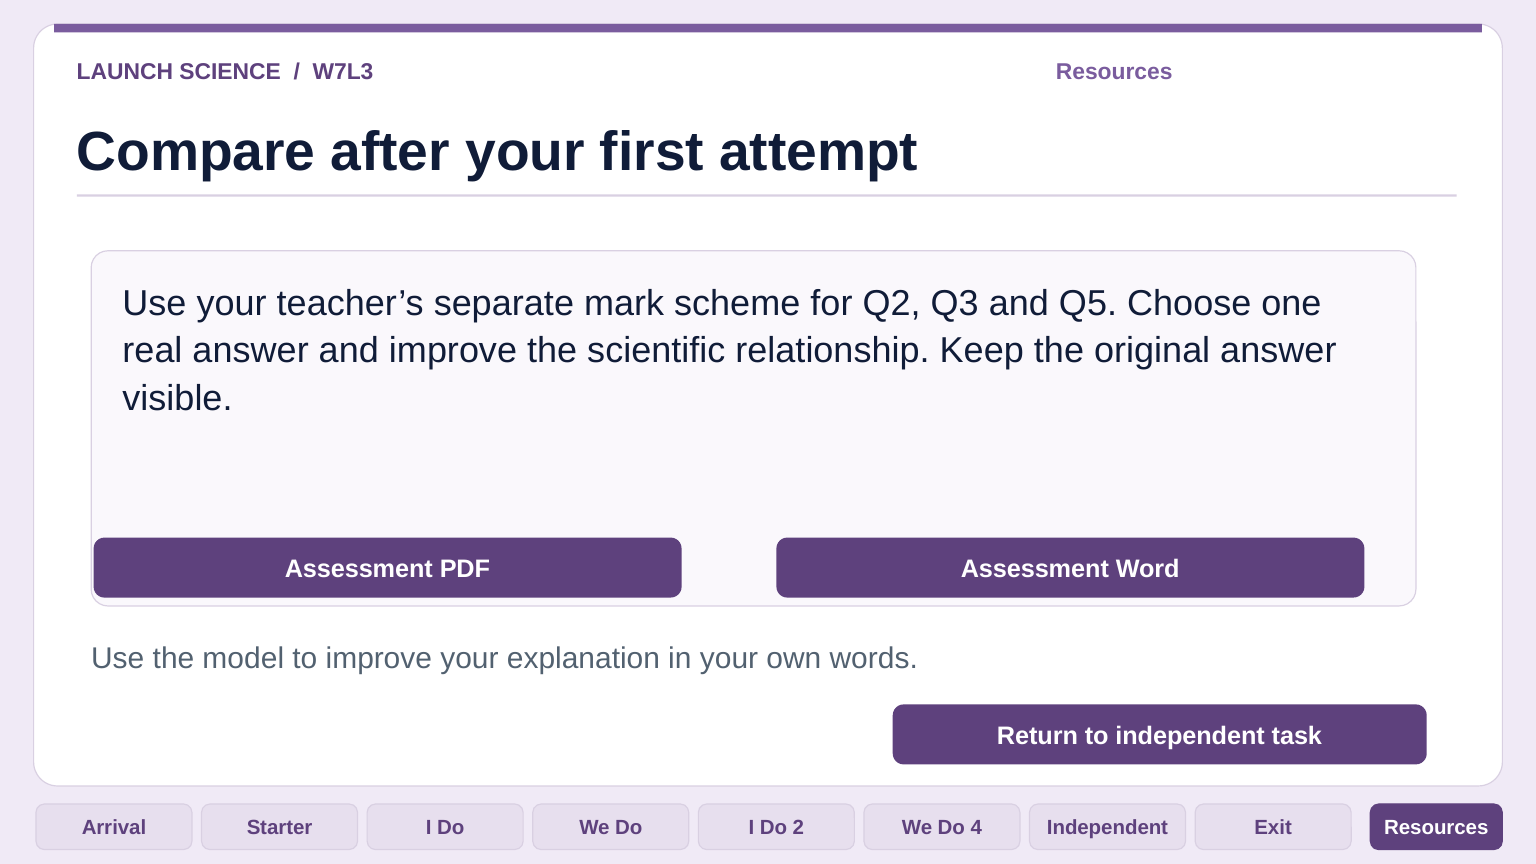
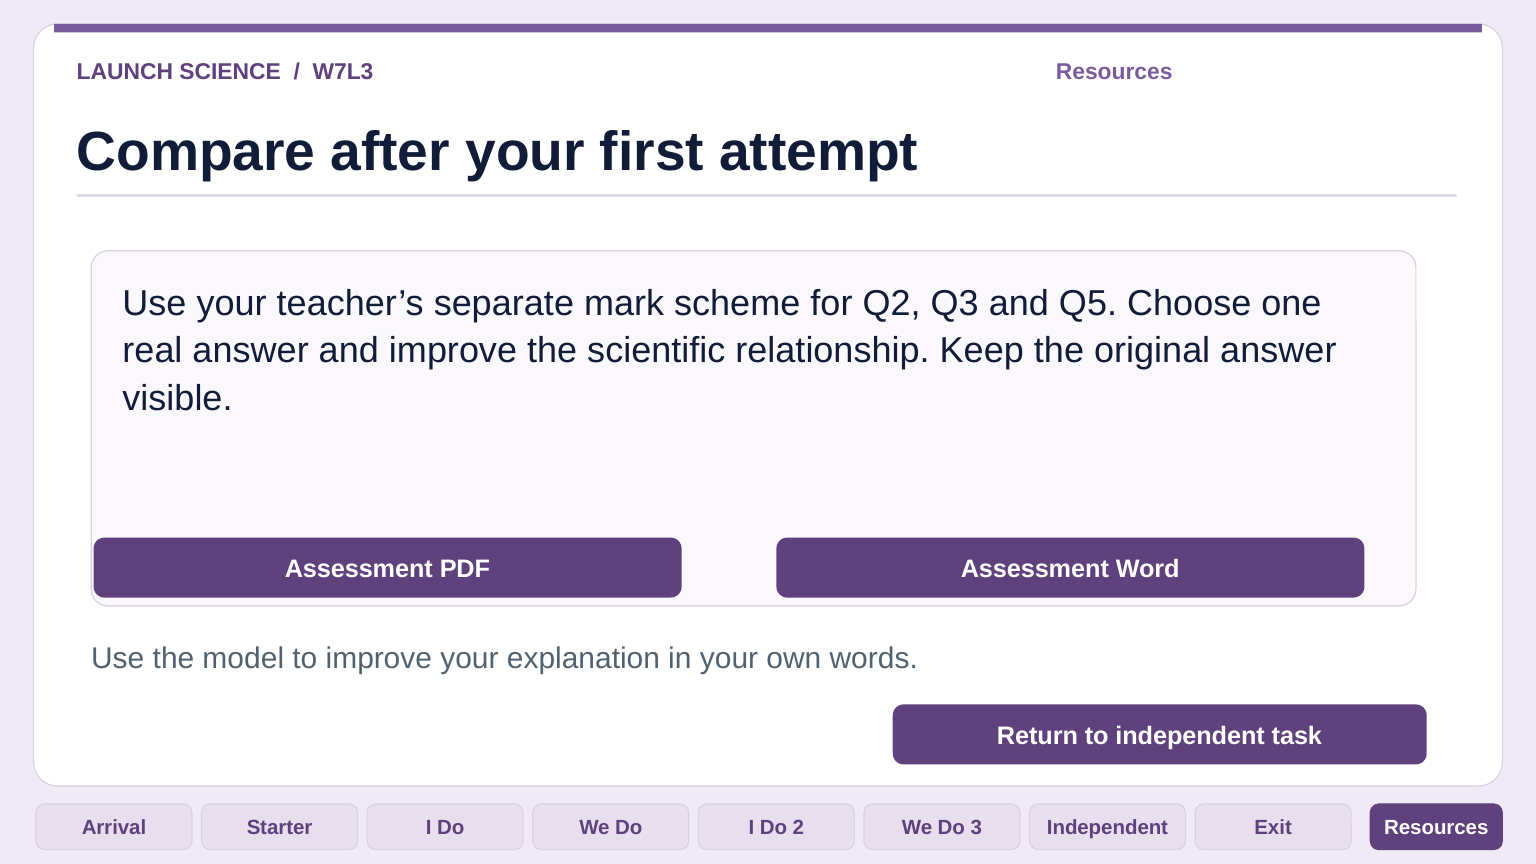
4: 4 -> 3 (976, 828)
